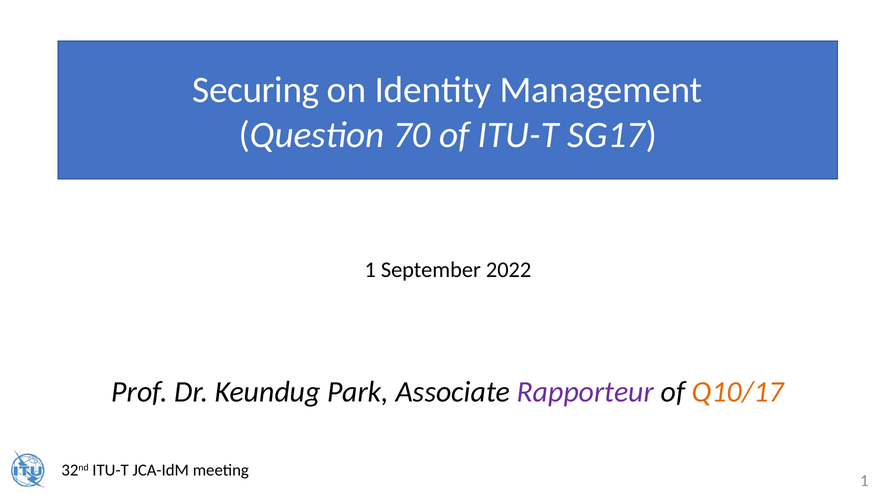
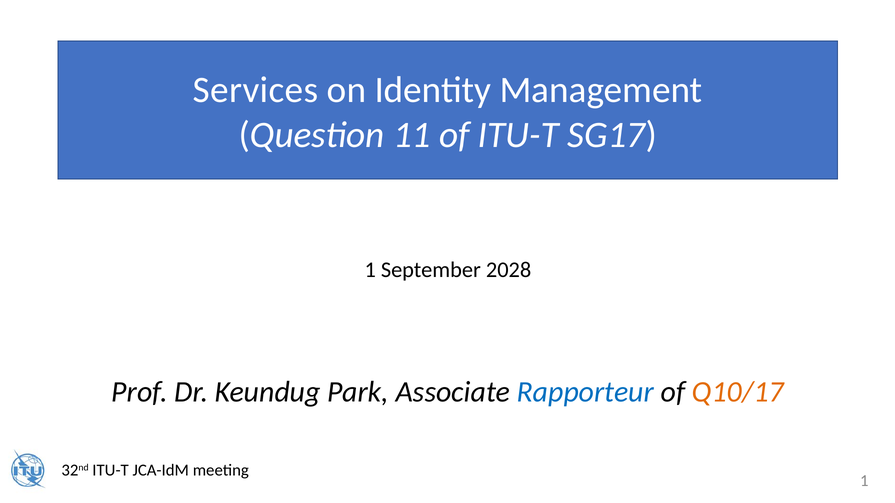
Securing: Securing -> Services (256, 90)
70: 70 -> 11 (412, 135)
2022: 2022 -> 2028 (509, 270)
Rapporteur colour: purple -> blue (585, 392)
